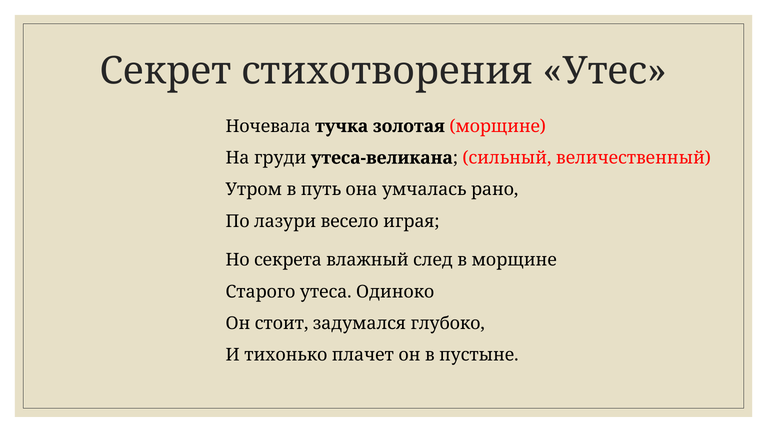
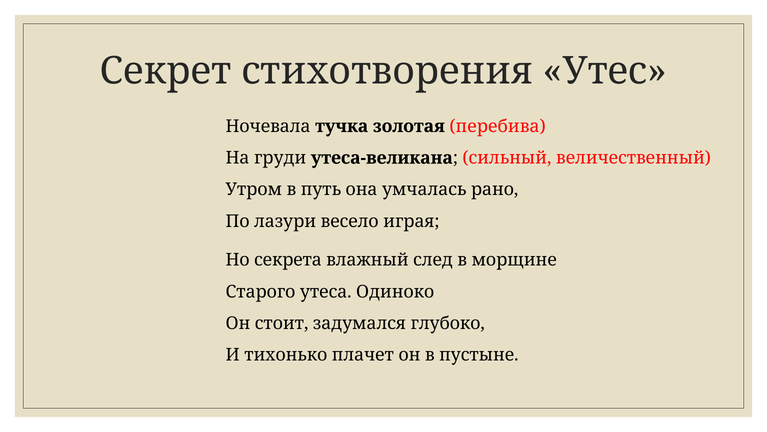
золотая морщине: морщине -> перебива (498, 126)
